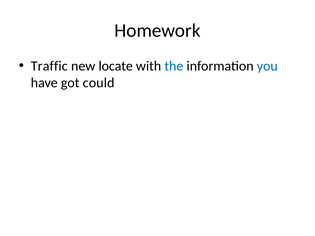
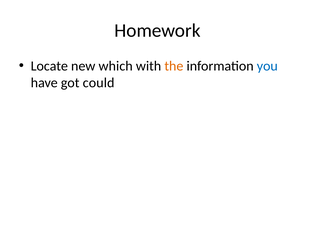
Traffic: Traffic -> Locate (49, 66)
locate: locate -> which (116, 66)
the colour: blue -> orange (174, 66)
